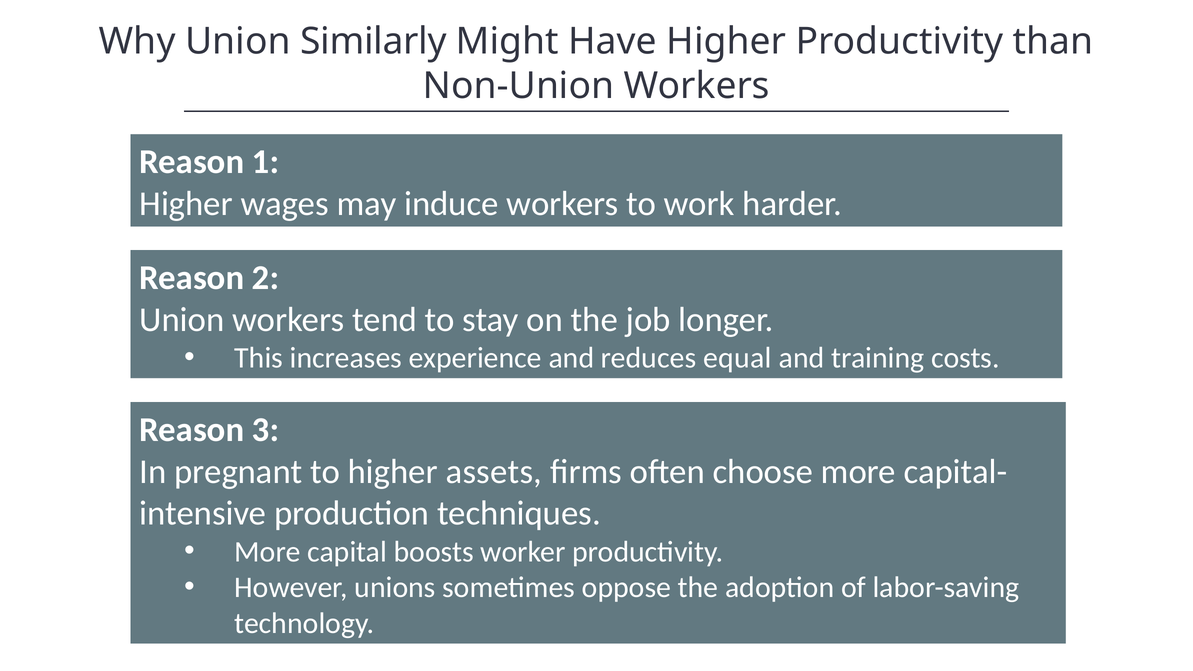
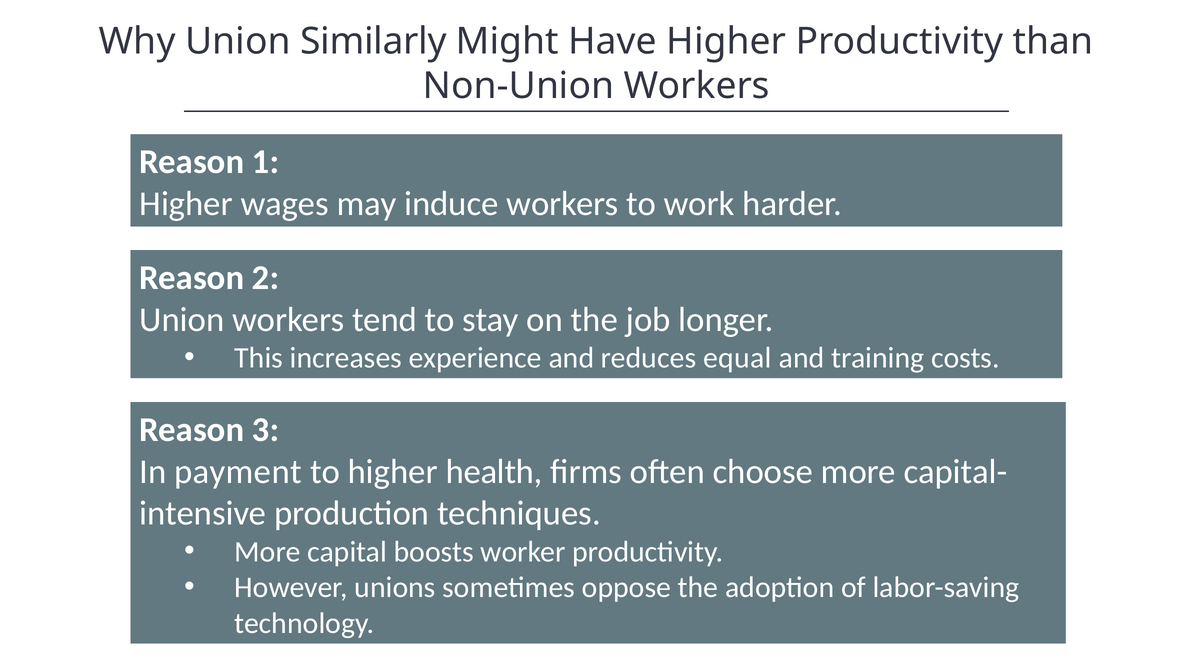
pregnant: pregnant -> payment (238, 472)
assets: assets -> health (494, 472)
